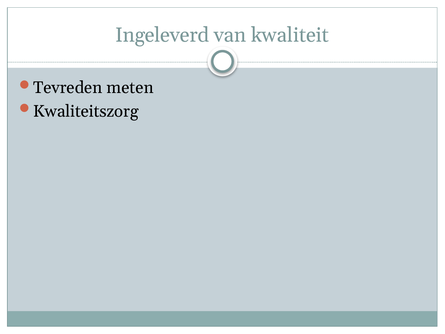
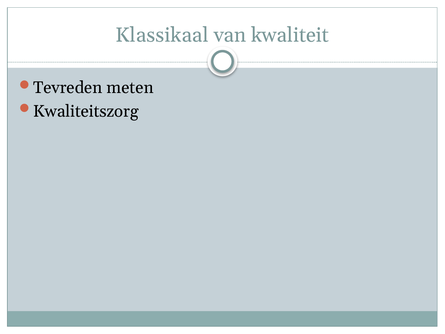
Ingeleverd: Ingeleverd -> Klassikaal (162, 35)
